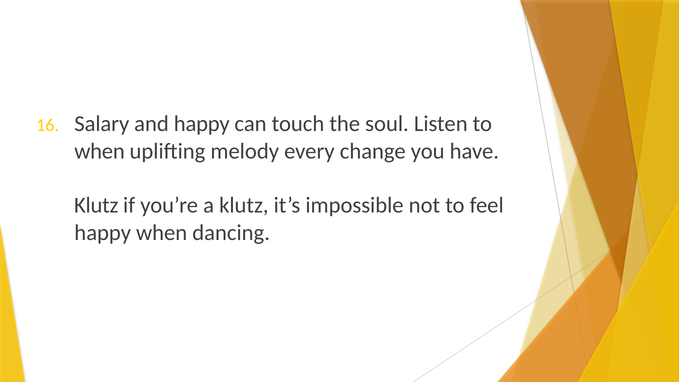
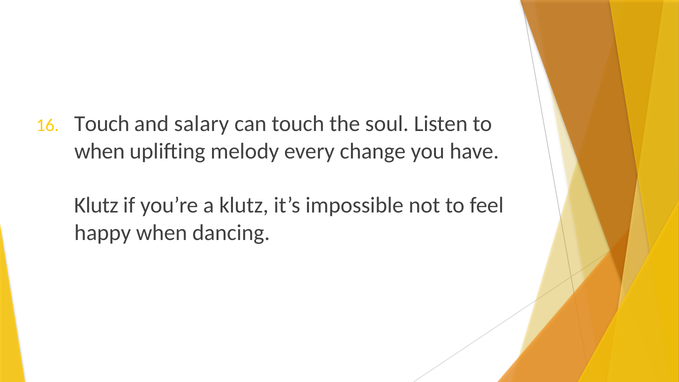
Salary: Salary -> Touch (102, 124)
and happy: happy -> salary (202, 124)
